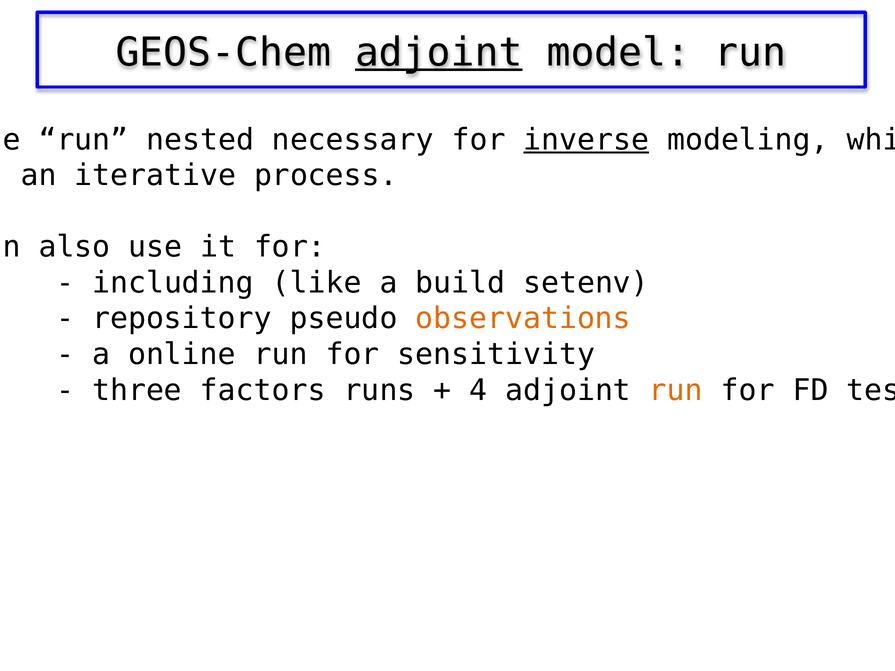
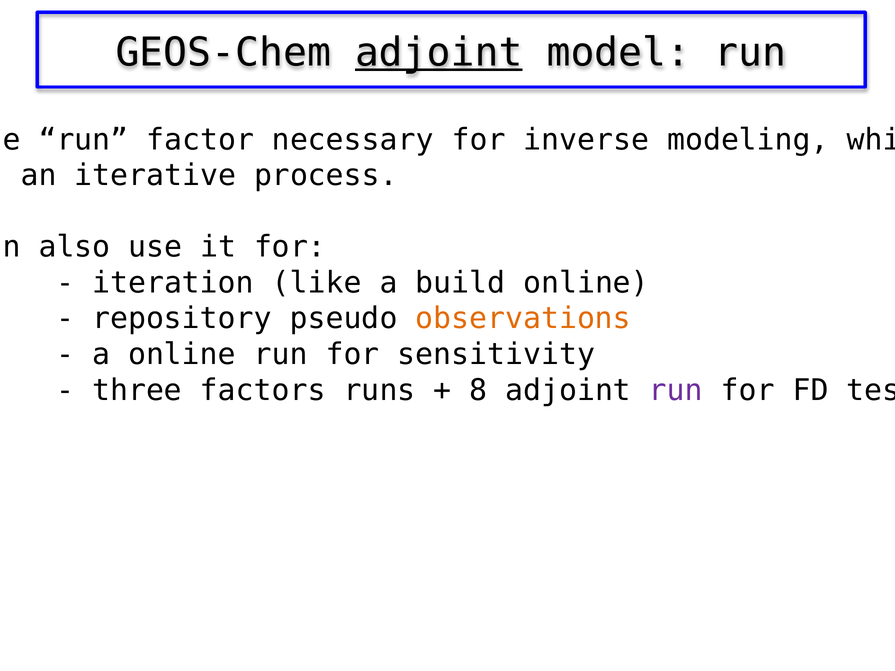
nested: nested -> factor (200, 140)
inverse underline: present -> none (586, 140)
including: including -> iteration (173, 283)
build setenv: setenv -> online (586, 283)
4: 4 -> 8 (478, 390)
run colour: orange -> purple (676, 390)
